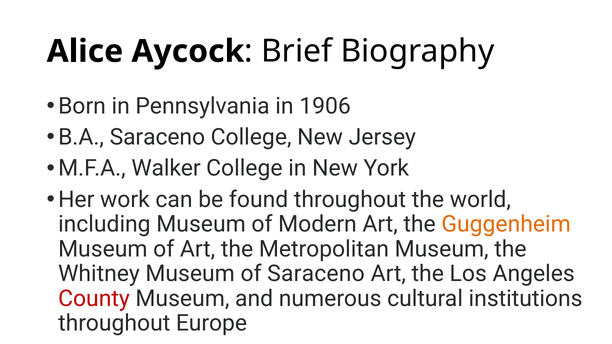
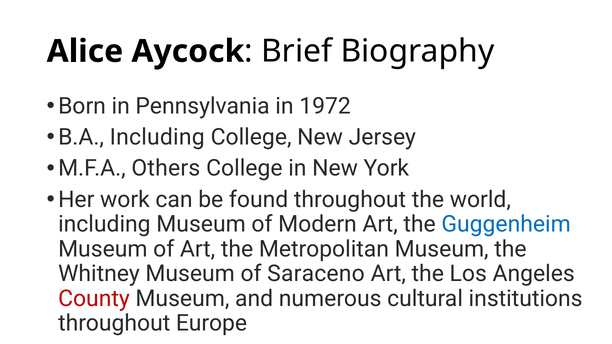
1906: 1906 -> 1972 (325, 106)
B.A Saraceno: Saraceno -> Including (157, 137)
Walker: Walker -> Others (166, 169)
Guggenheim colour: orange -> blue (506, 224)
